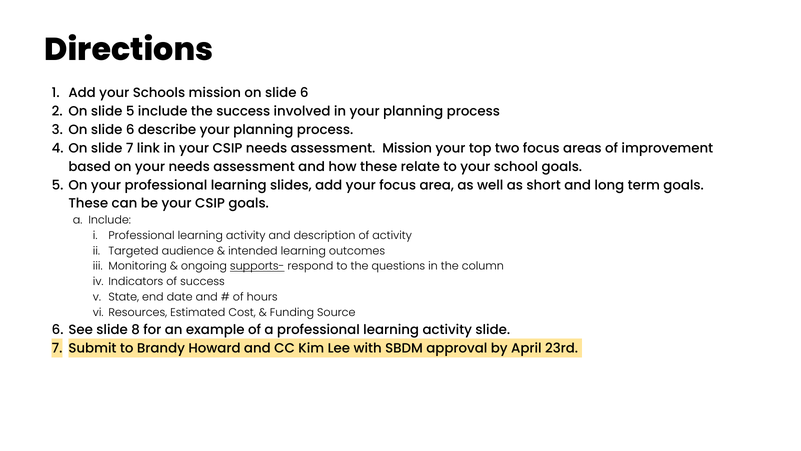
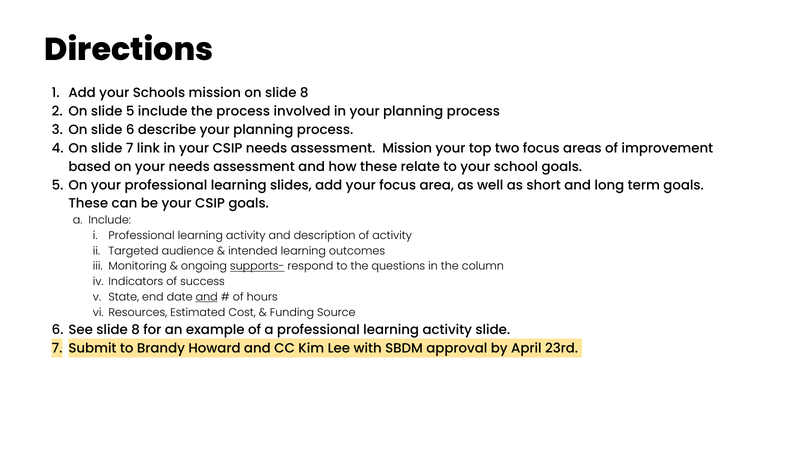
mission on slide 6: 6 -> 8 (304, 93)
the success: success -> process (243, 111)
and underline: none -> present (207, 297)
